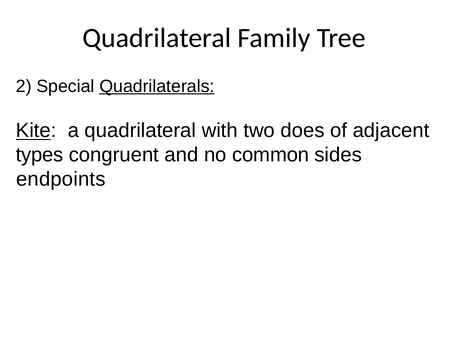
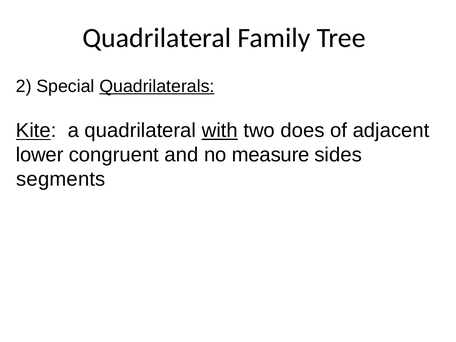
with underline: none -> present (220, 131)
types: types -> lower (40, 155)
common: common -> measure (271, 155)
endpoints: endpoints -> segments (61, 179)
